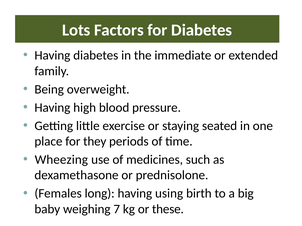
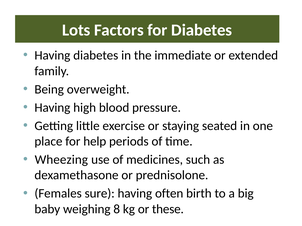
they: they -> help (95, 142)
long: long -> sure (100, 194)
using: using -> often (169, 194)
7: 7 -> 8 (117, 209)
